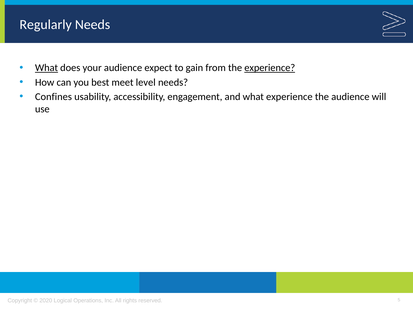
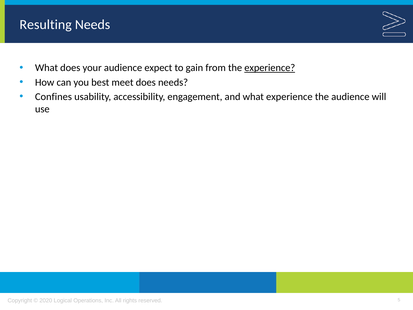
Regularly: Regularly -> Resulting (46, 25)
What underline: present -> none (47, 68)
meet level: level -> does (146, 82)
